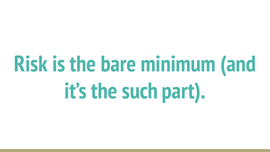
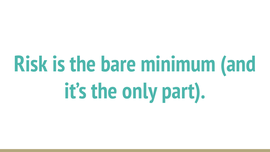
such: such -> only (140, 91)
